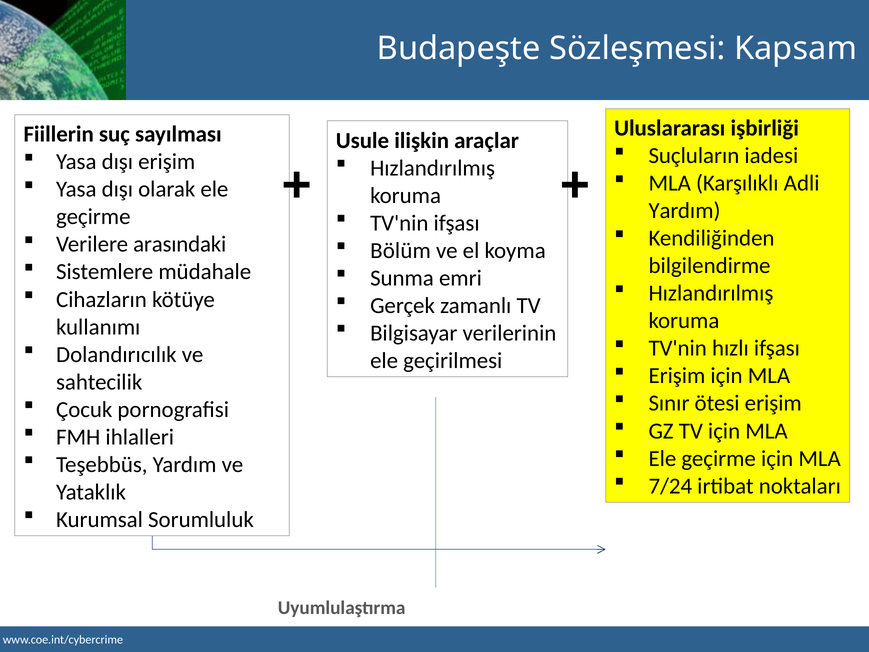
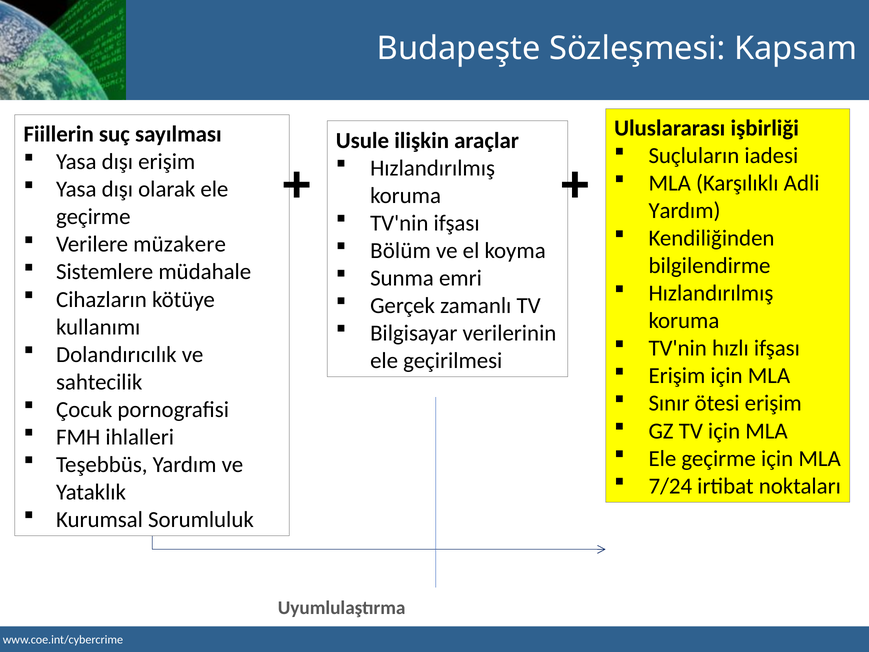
arasındaki: arasındaki -> müzakere (180, 244)
